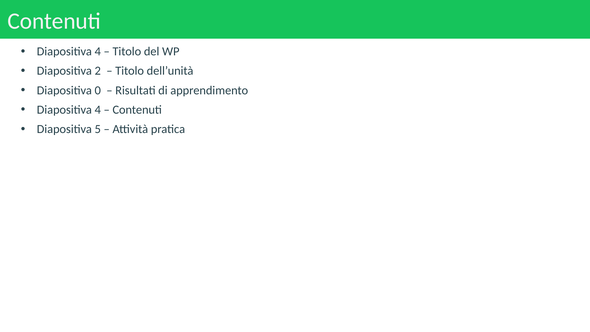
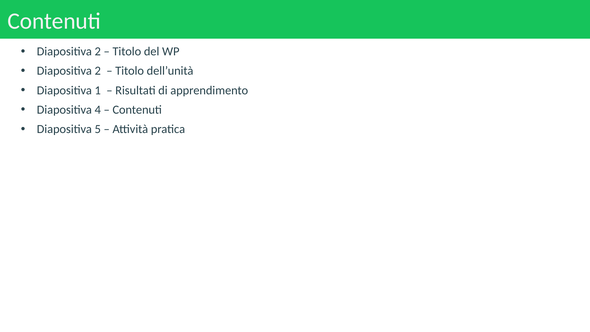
4: 4 -> 2 (98, 51)
0: 0 -> 1 (98, 90)
